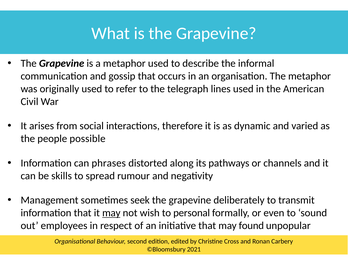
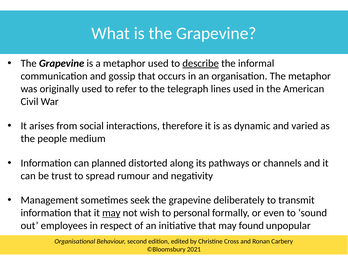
describe underline: none -> present (201, 63)
possible: possible -> medium (88, 139)
phrases: phrases -> planned (109, 163)
skills: skills -> trust (62, 176)
